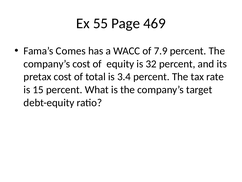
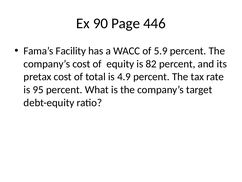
55: 55 -> 90 (101, 23)
469: 469 -> 446 (155, 23)
Comes: Comes -> Facility (71, 51)
7.9: 7.9 -> 5.9 (161, 51)
32: 32 -> 82 (151, 64)
3.4: 3.4 -> 4.9 (124, 77)
15: 15 -> 95 (38, 89)
